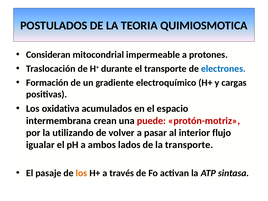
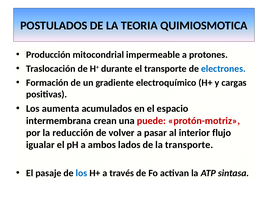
Consideran: Consideran -> Producción (48, 55)
oxidativa: oxidativa -> aumenta (61, 109)
utilizando: utilizando -> reducción (73, 133)
los colour: orange -> blue (81, 173)
